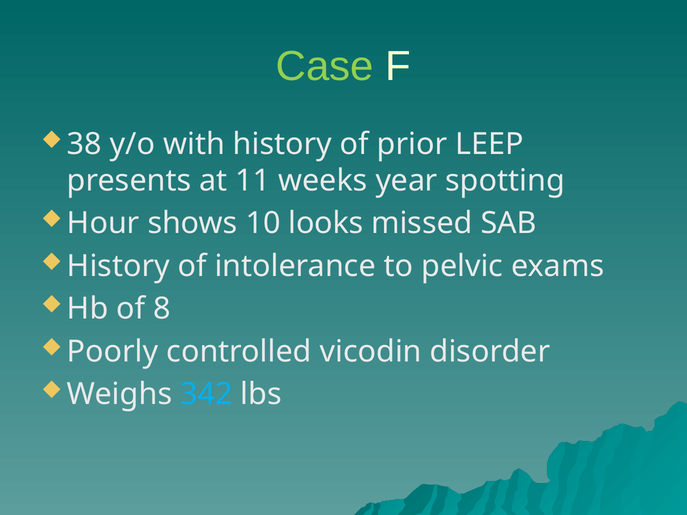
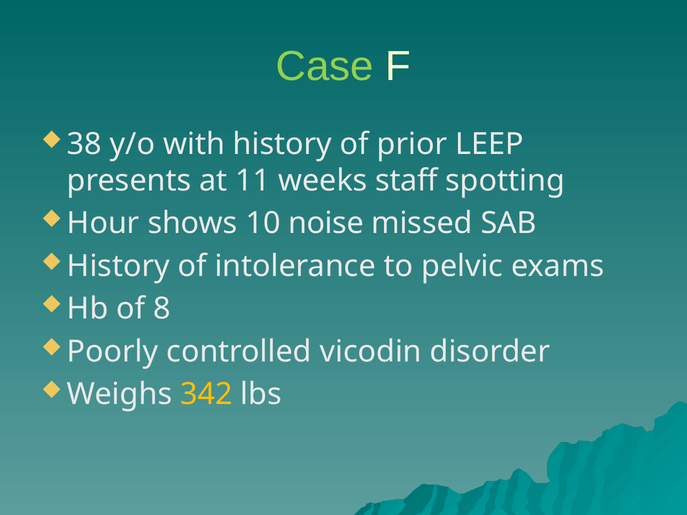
year: year -> staff (407, 181)
looks: looks -> noise (326, 224)
342 colour: light blue -> yellow (206, 395)
